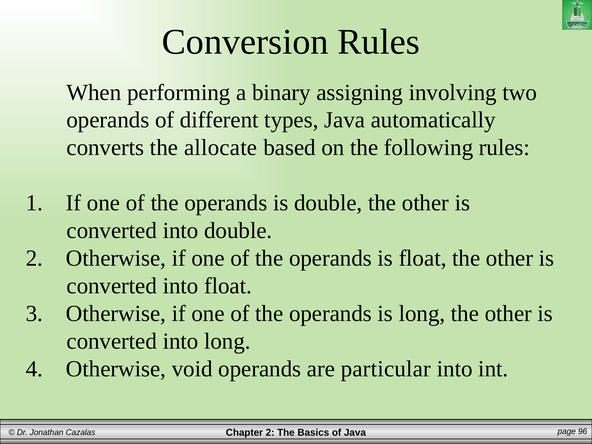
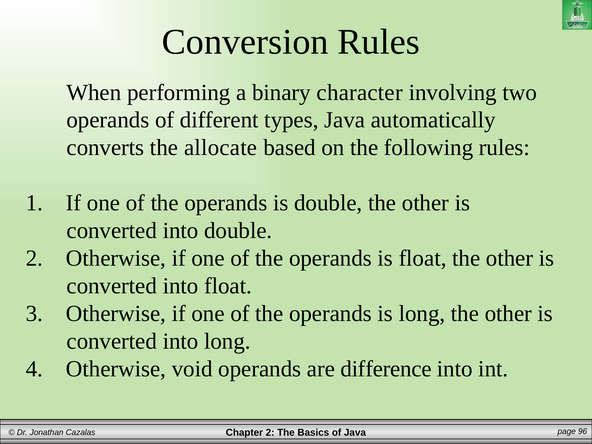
assigning: assigning -> character (360, 92)
particular: particular -> difference (386, 369)
